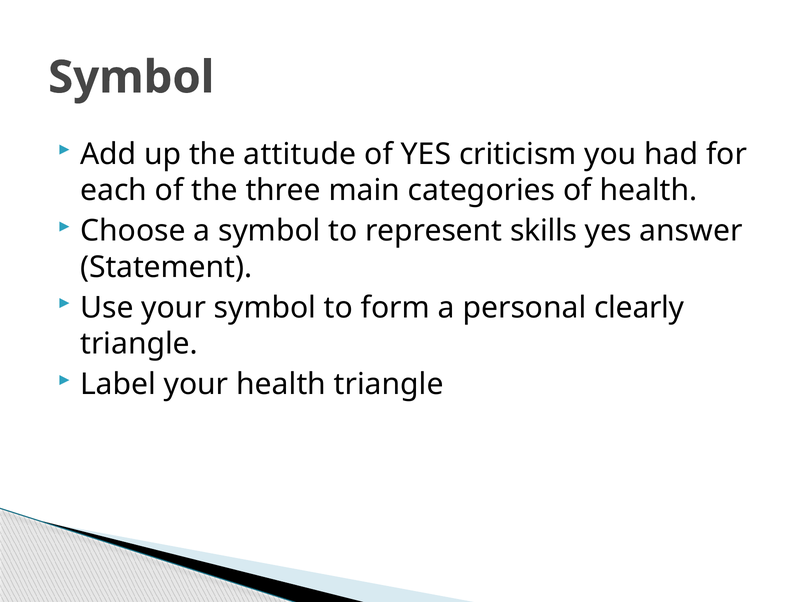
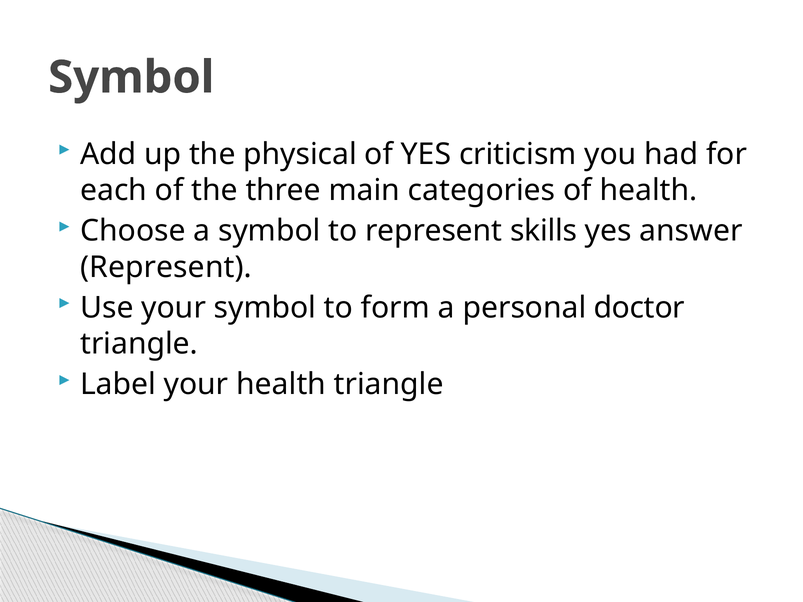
attitude: attitude -> physical (300, 154)
Statement: Statement -> Represent (166, 267)
clearly: clearly -> doctor (639, 308)
